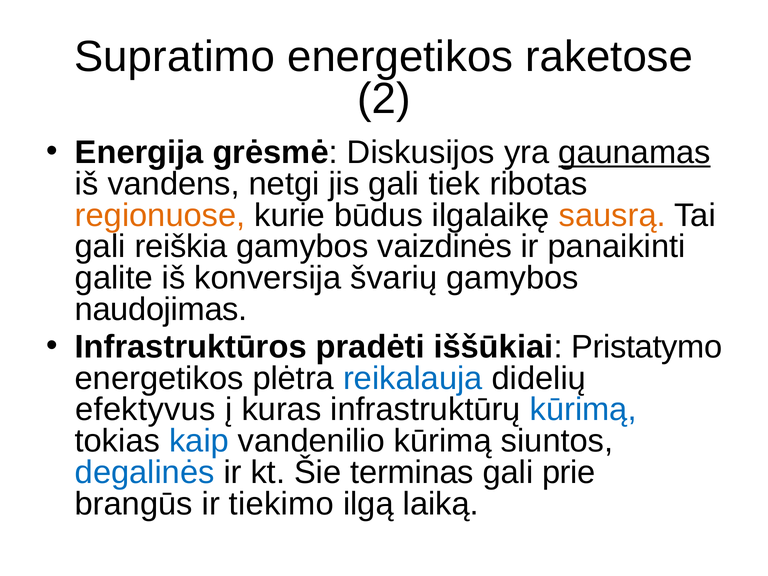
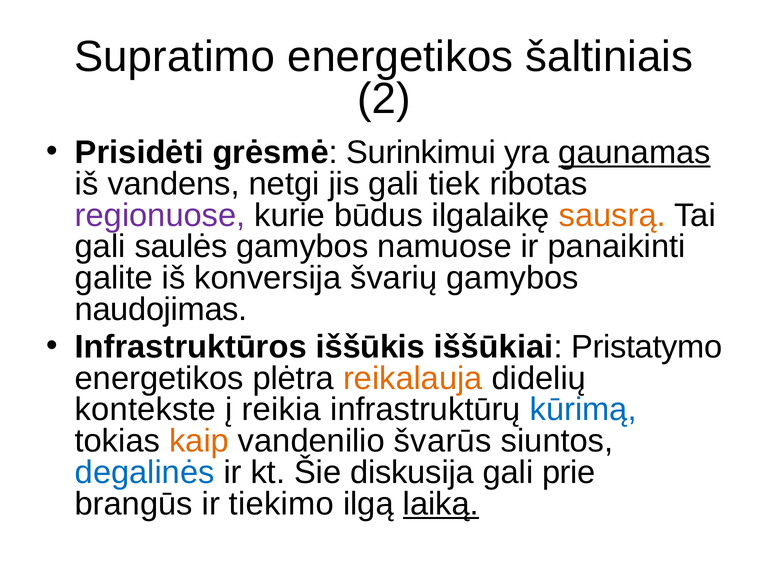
raketose: raketose -> šaltiniais (609, 57)
Energija: Energija -> Prisidėti (139, 153)
Diskusijos: Diskusijos -> Surinkimui (421, 153)
regionuose colour: orange -> purple (160, 215)
reiškia: reiškia -> saulės (181, 247)
vaizdinės: vaizdinės -> namuose (445, 247)
pradėti: pradėti -> iššūkis (370, 347)
reikalauja colour: blue -> orange (413, 378)
efektyvus: efektyvus -> kontekste (145, 410)
kuras: kuras -> reikia (281, 410)
kaip colour: blue -> orange (199, 441)
vandenilio kūrimą: kūrimą -> švarūs (443, 441)
terminas: terminas -> diskusija (412, 472)
laiką underline: none -> present (441, 504)
